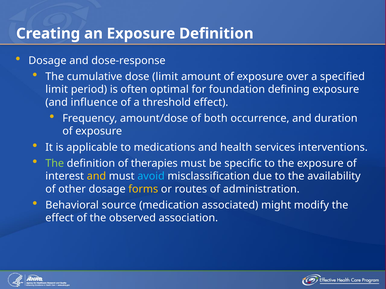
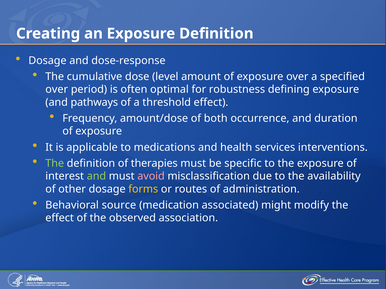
dose limit: limit -> level (165, 77)
limit: limit -> over (57, 90)
foundation: foundation -> robustness (237, 90)
influence: influence -> pathways (94, 102)
and colour: yellow -> light green (96, 176)
avoid colour: light blue -> pink (151, 176)
